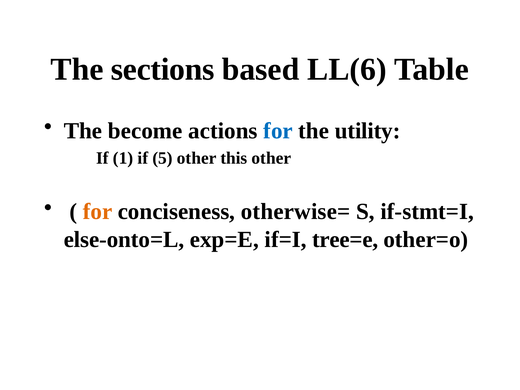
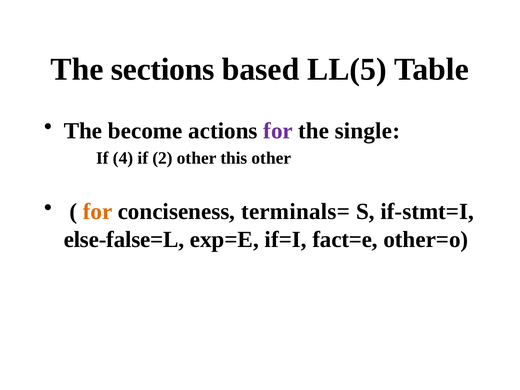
LL(6: LL(6 -> LL(5 (347, 69)
for colour: blue -> purple (278, 131)
utility: utility -> single (367, 131)
1: 1 -> 4 (123, 158)
5: 5 -> 2 (163, 158)
otherwise=: otherwise= -> terminals= (296, 212)
else-onto=L: else-onto=L -> else-false=L (124, 239)
tree=e: tree=e -> fact=e (345, 239)
